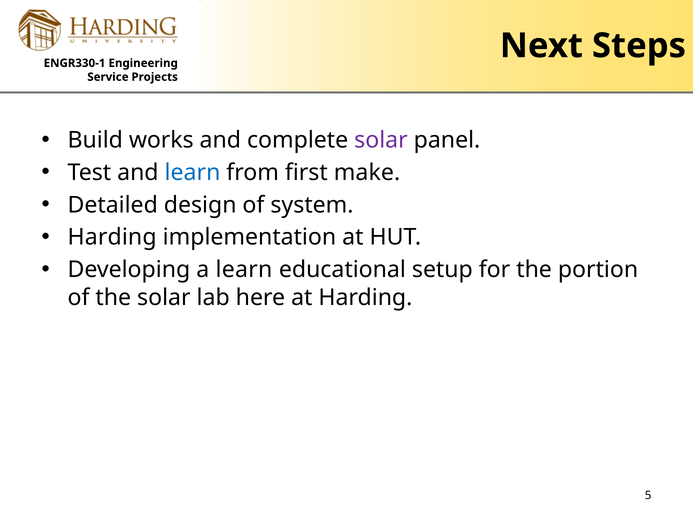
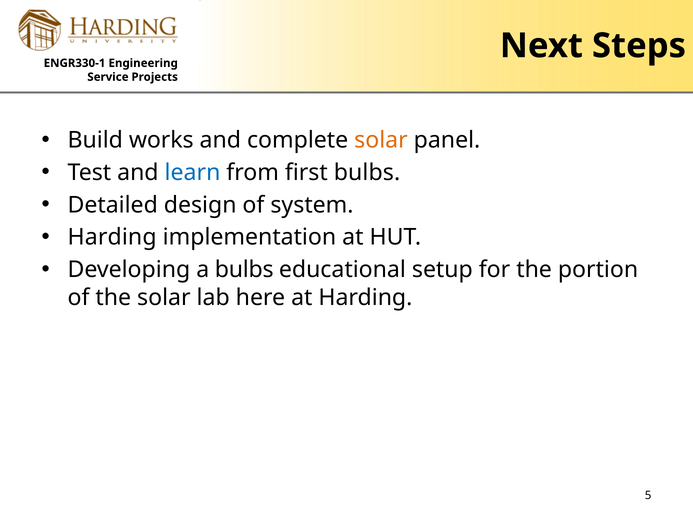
solar colour: purple -> orange (381, 140)
first make: make -> bulbs (367, 173)
a learn: learn -> bulbs (244, 270)
